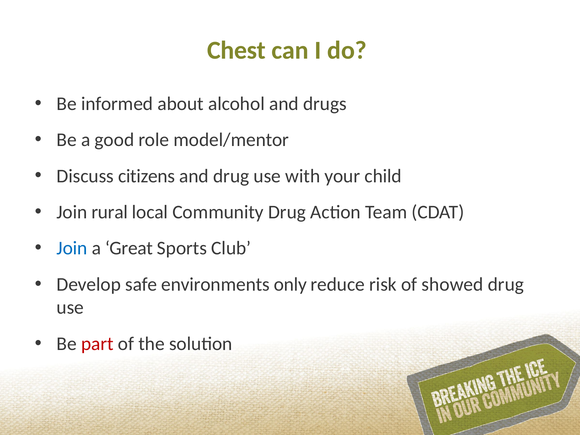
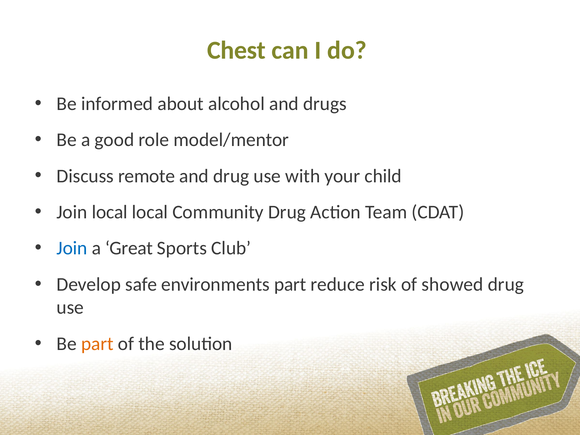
citizens: citizens -> remote (147, 176)
Join rural: rural -> local (110, 212)
environments only: only -> part (290, 284)
part colour: red -> orange (97, 344)
